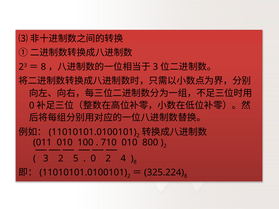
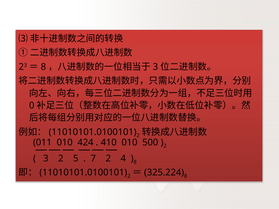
100: 100 -> 424 (85, 143)
710: 710 -> 410 (109, 143)
800: 800 -> 500 (150, 143)
0: 0 -> 7 (93, 159)
